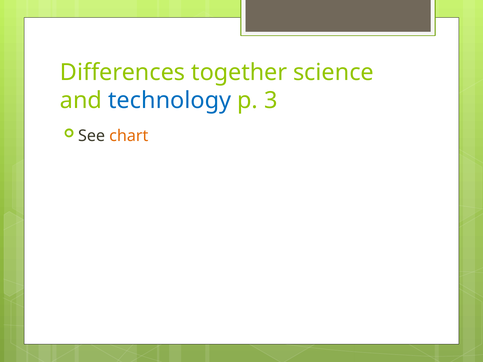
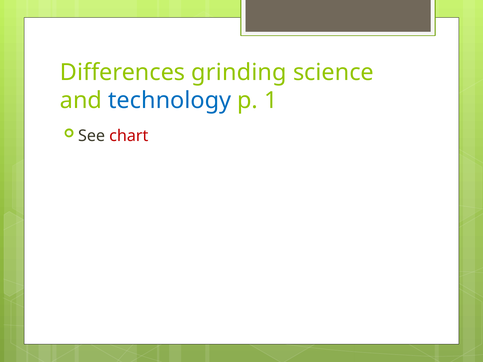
together: together -> grinding (239, 72)
3: 3 -> 1 (271, 101)
chart colour: orange -> red (129, 136)
